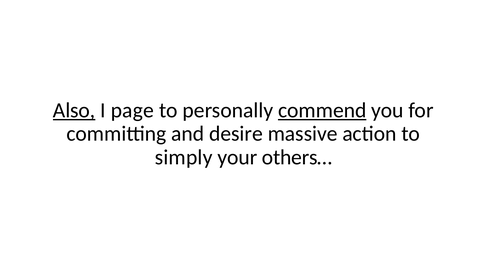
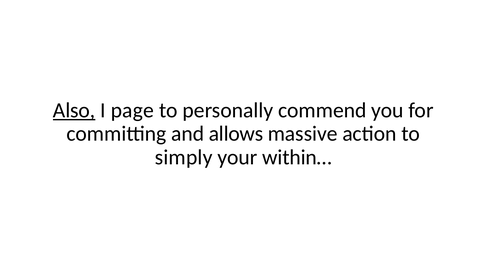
commend underline: present -> none (322, 110)
desire: desire -> allows (236, 134)
others…: others… -> within… (297, 157)
